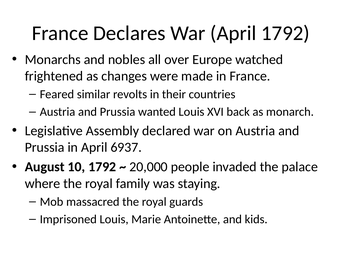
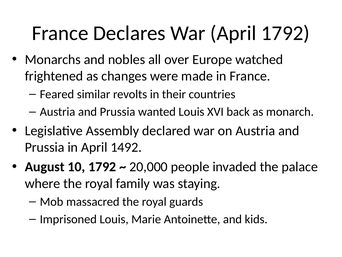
6937: 6937 -> 1492 (126, 147)
